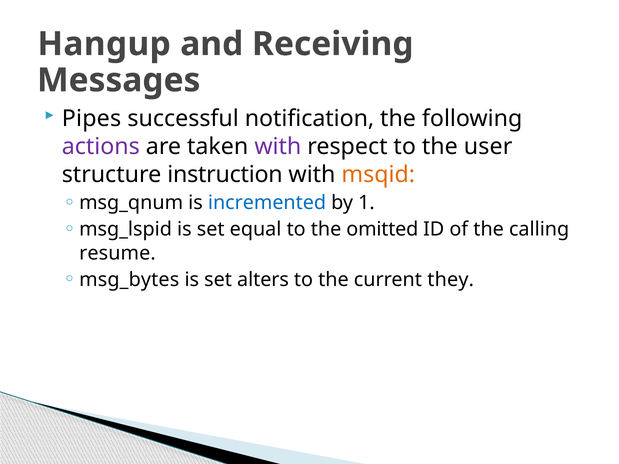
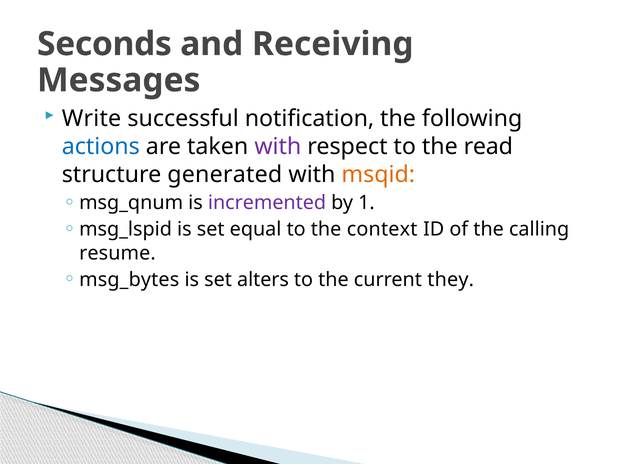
Hangup: Hangup -> Seconds (104, 44)
Pipes: Pipes -> Write (91, 119)
actions colour: purple -> blue (101, 147)
user: user -> read (488, 147)
instruction: instruction -> generated (225, 175)
incremented colour: blue -> purple (267, 203)
omitted: omitted -> context (382, 229)
